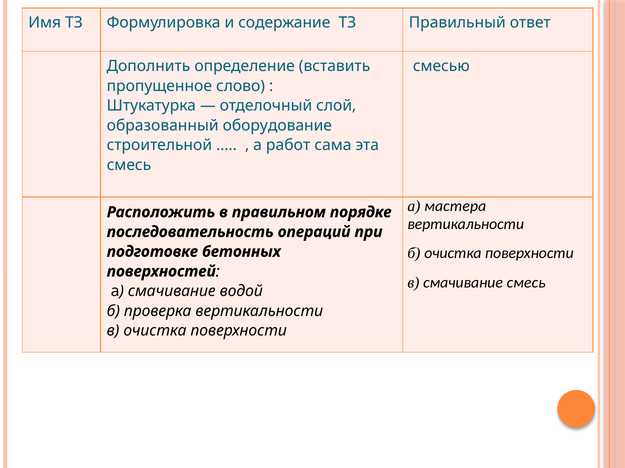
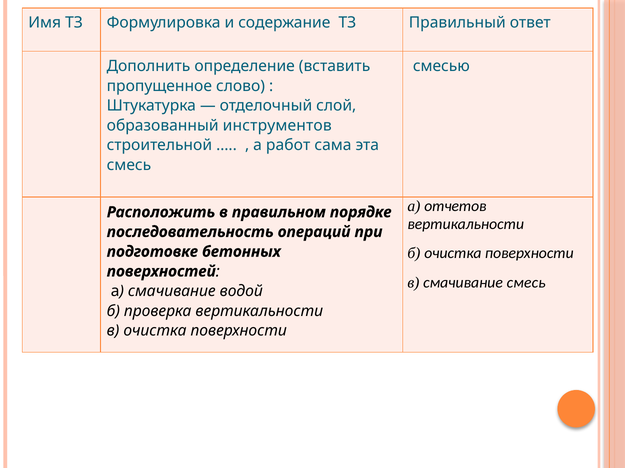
оборудование: оборудование -> инструментов (277, 126)
мастера: мастера -> отчетов (455, 207)
